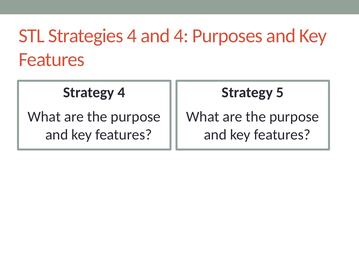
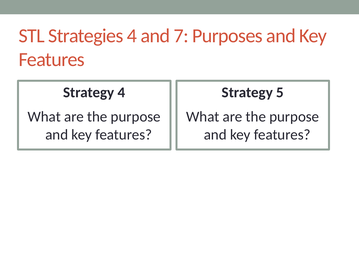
and 4: 4 -> 7 (181, 36)
